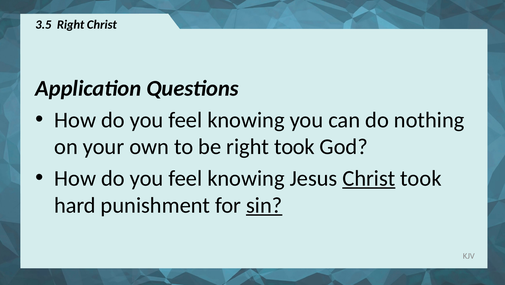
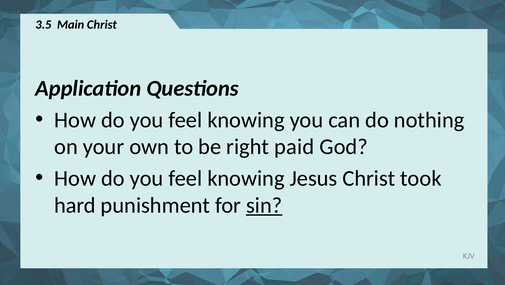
3.5 Right: Right -> Main (71, 25)
right took: took -> paid (294, 147)
Christ underline: present -> none (369, 178)
